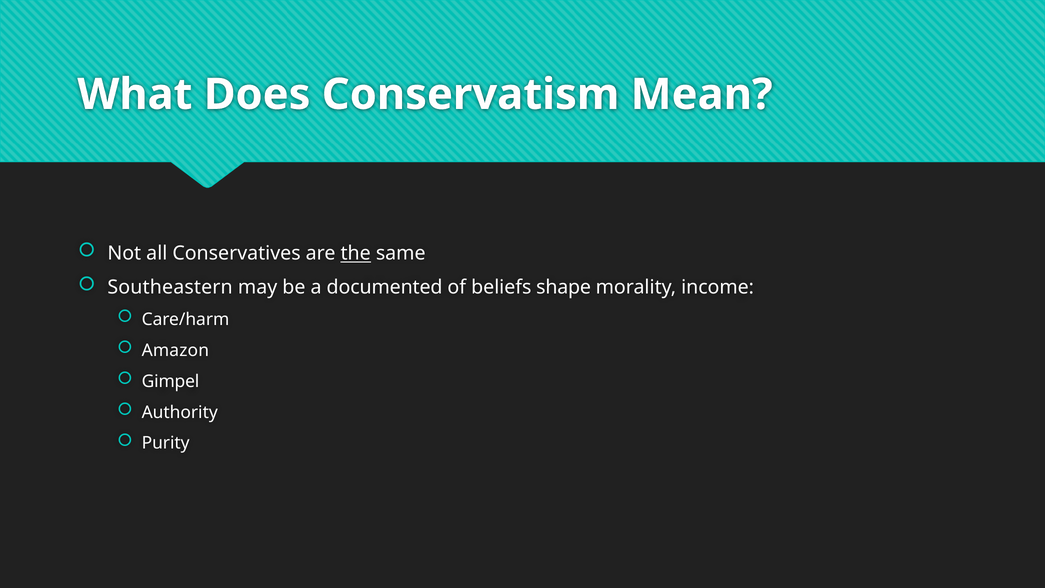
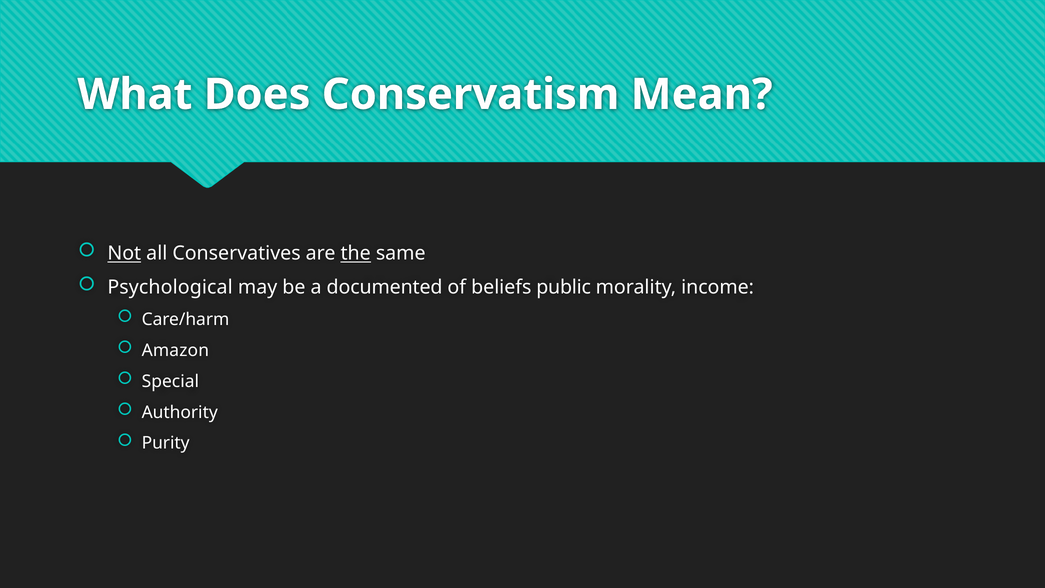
Not underline: none -> present (124, 253)
Southeastern: Southeastern -> Psychological (170, 287)
shape: shape -> public (564, 287)
Gimpel: Gimpel -> Special (170, 381)
